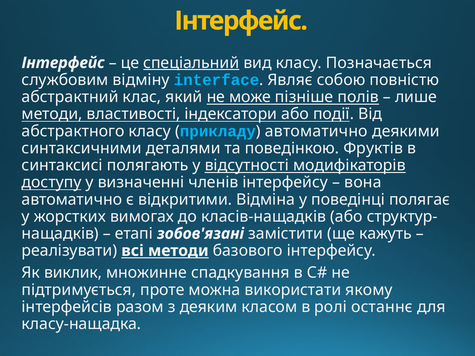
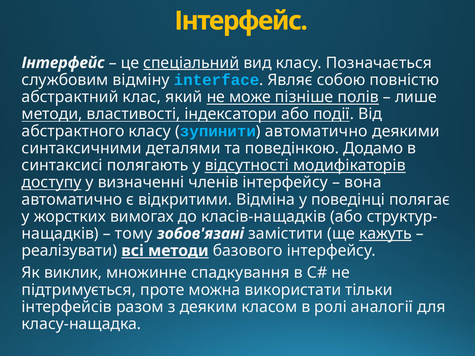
прикладу: прикладу -> зупинити (218, 131)
Фруктів: Фруктів -> Додамо (373, 148)
етапі: етапі -> тому (134, 234)
кажуть underline: none -> present (385, 234)
якому: якому -> тільки (369, 290)
останнє: останнє -> аналогії (382, 307)
